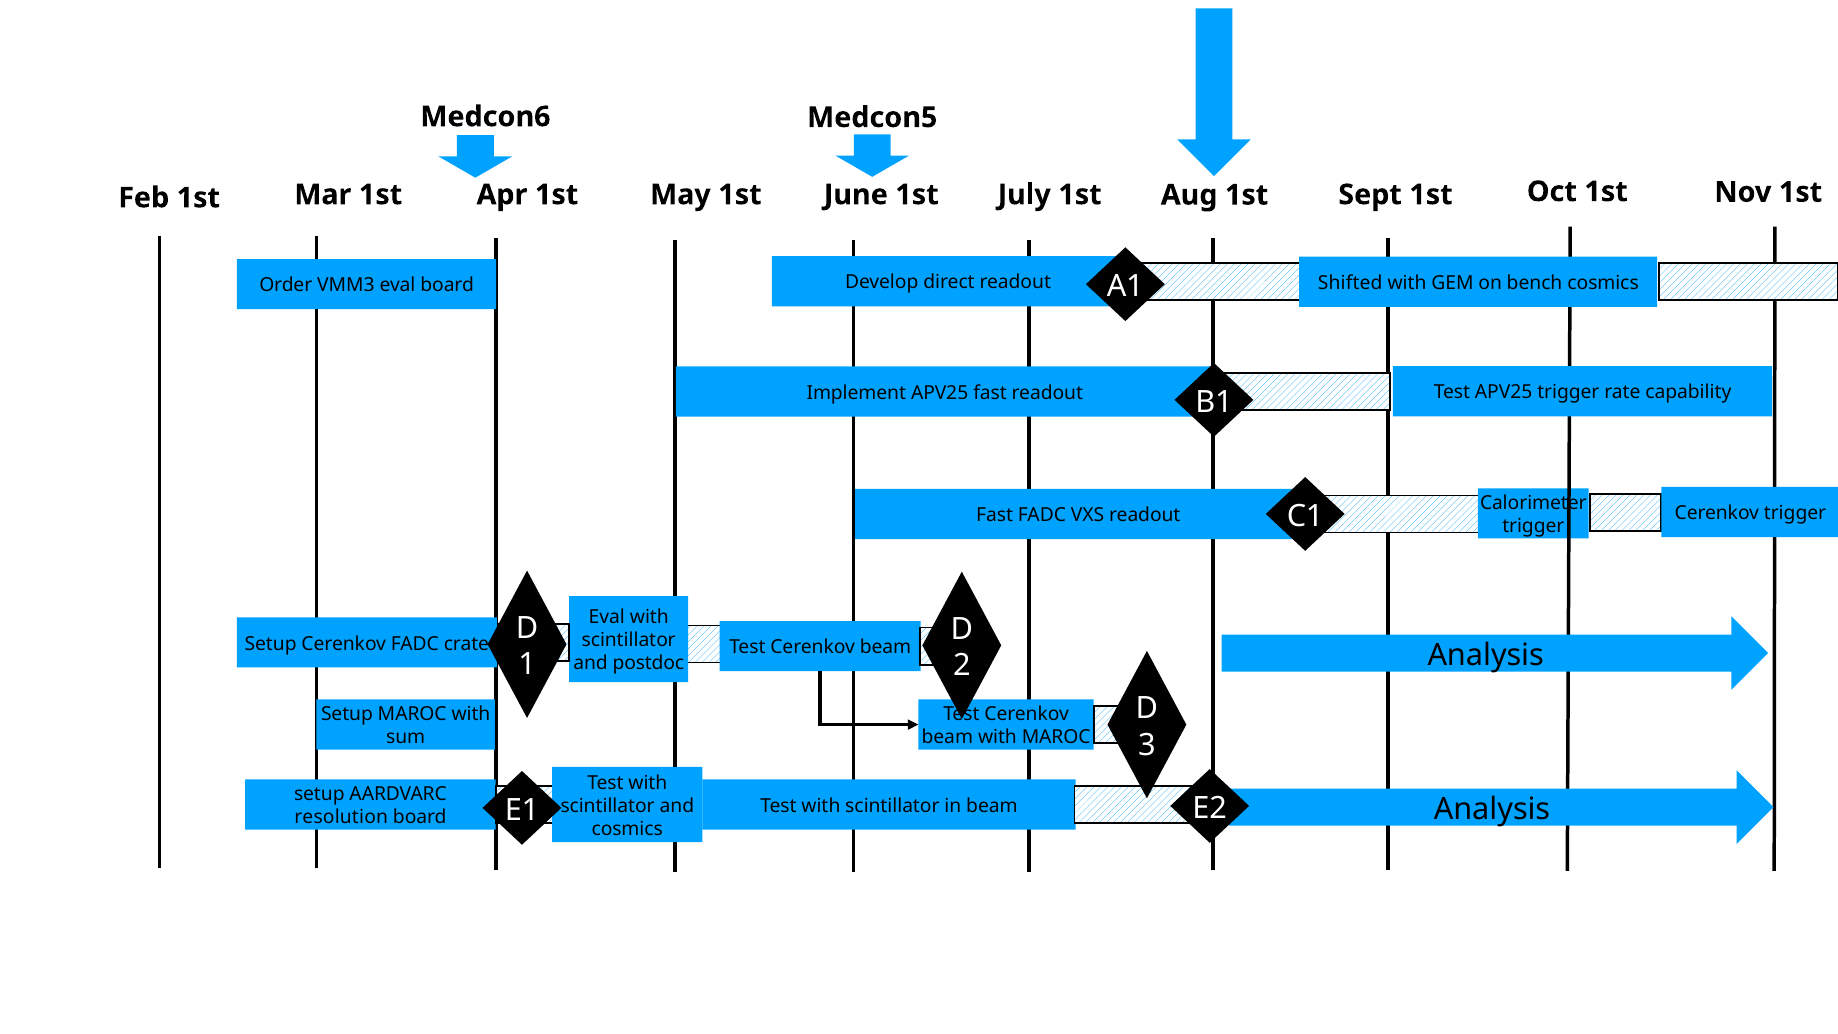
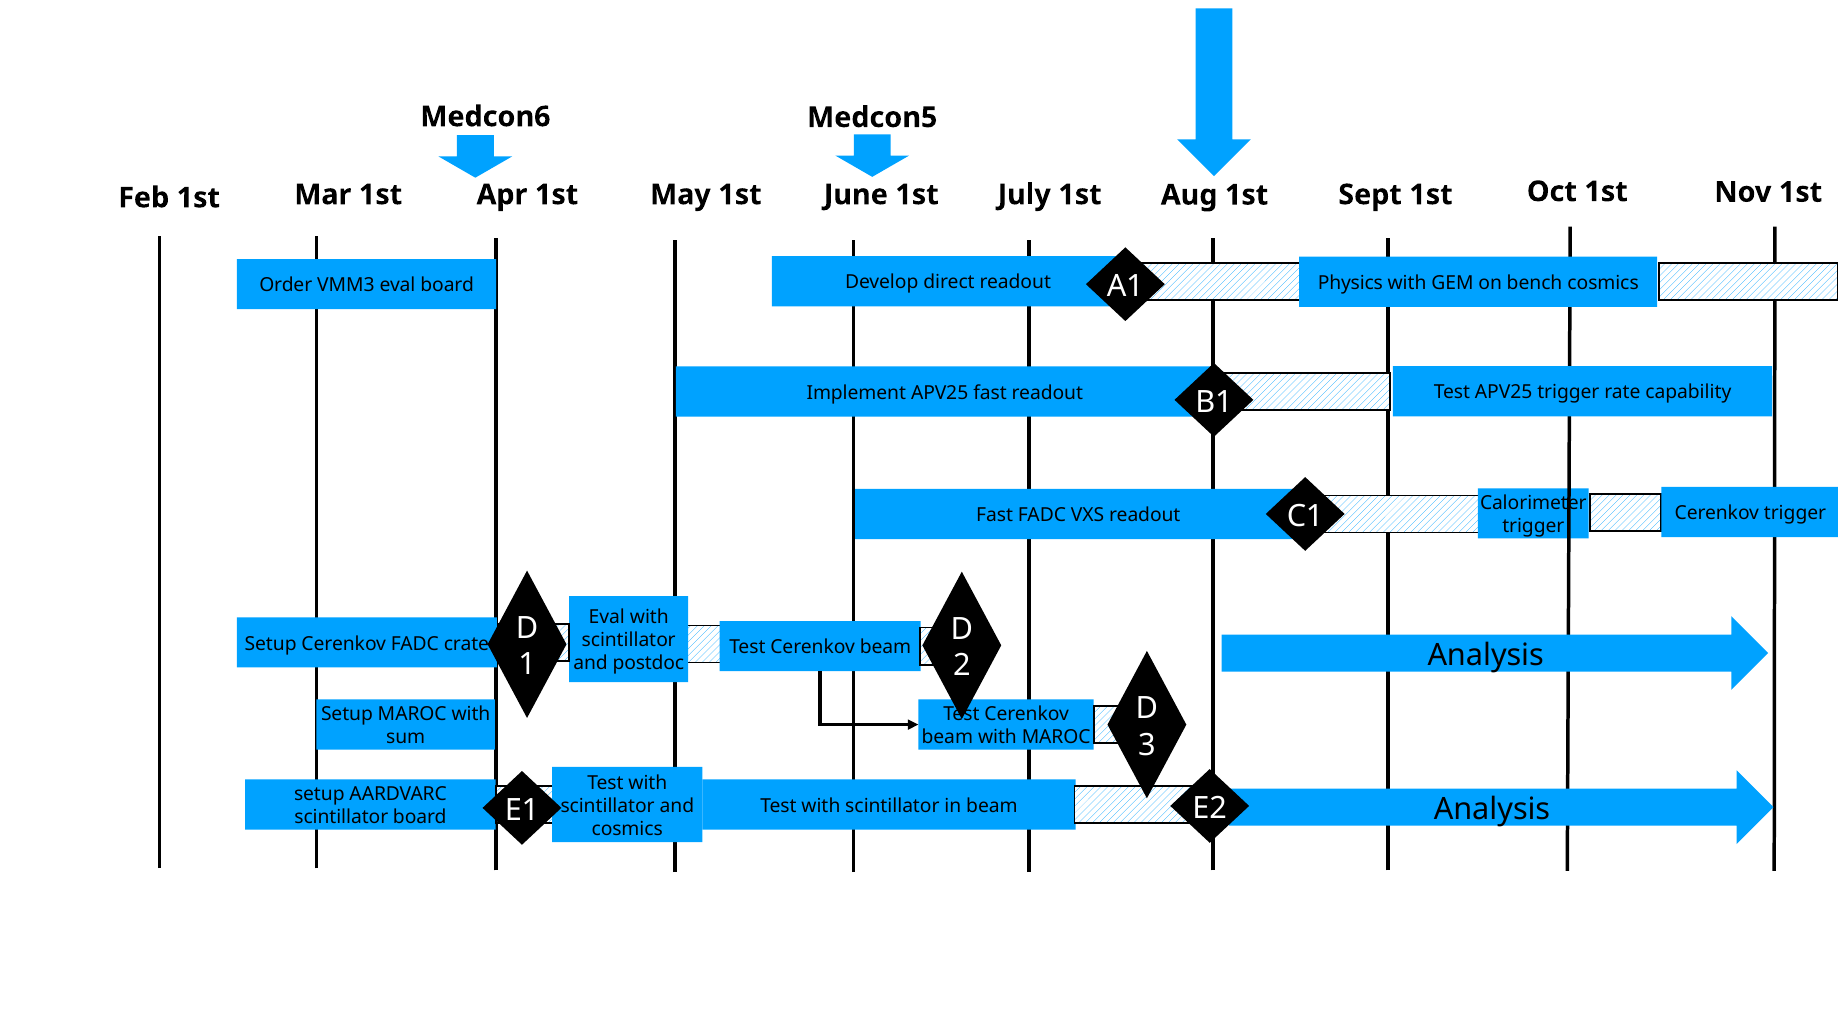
Shifted: Shifted -> Physics (1350, 283)
resolution: resolution -> scintillator (341, 817)
